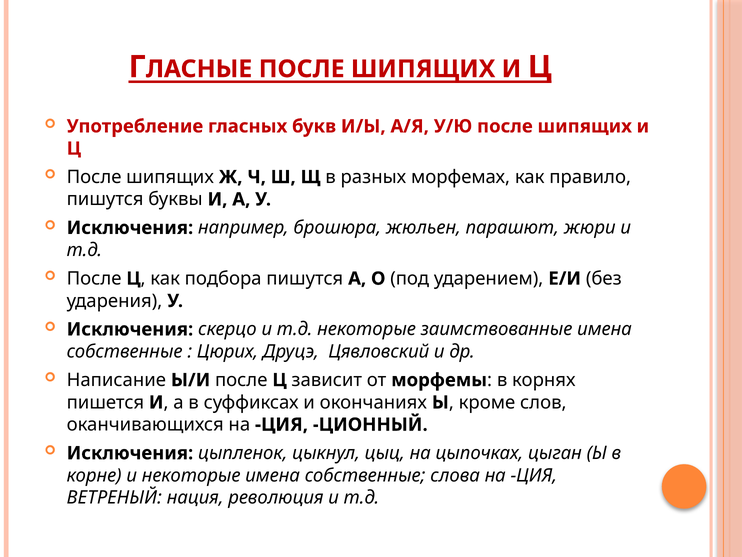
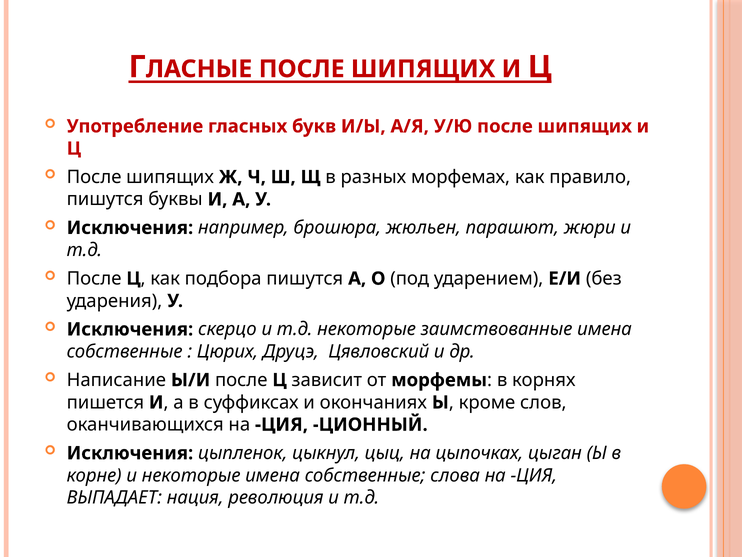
ВЕТРЕНЫЙ: ВЕТРЕНЫЙ -> ВЫПАДАЕТ (114, 497)
